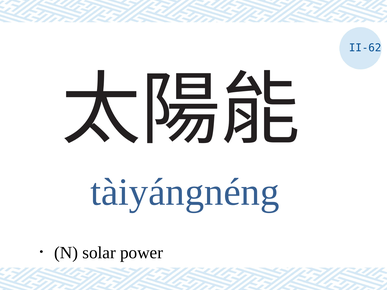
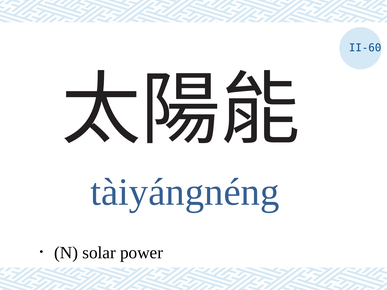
II-62: II-62 -> II-60 (365, 48)
